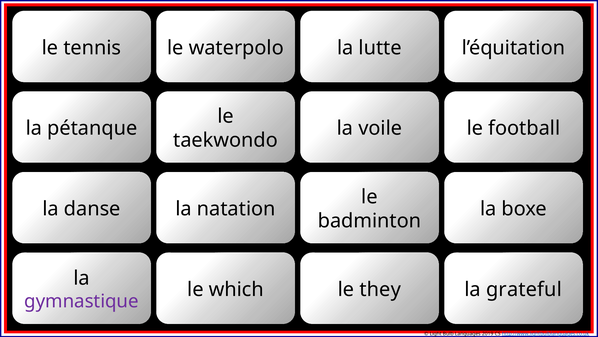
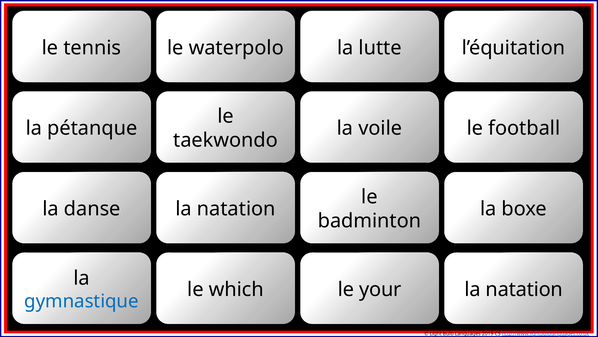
they: they -> your (380, 289)
grateful: grateful -> natation (524, 289)
gymnastique colour: purple -> blue (81, 301)
